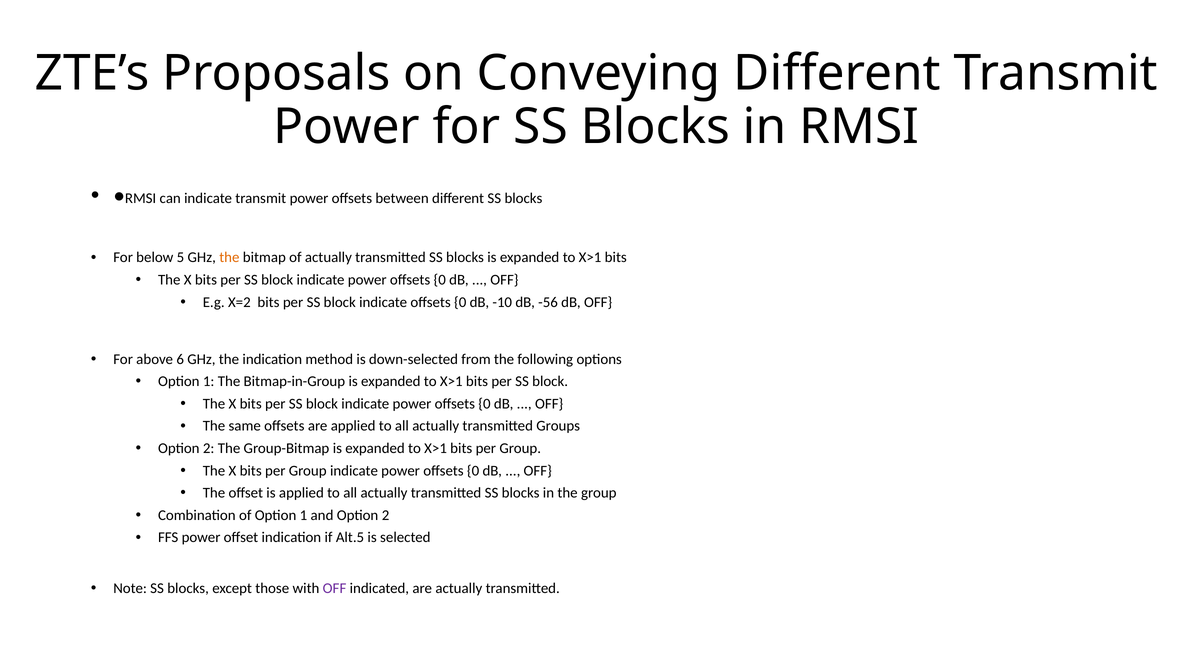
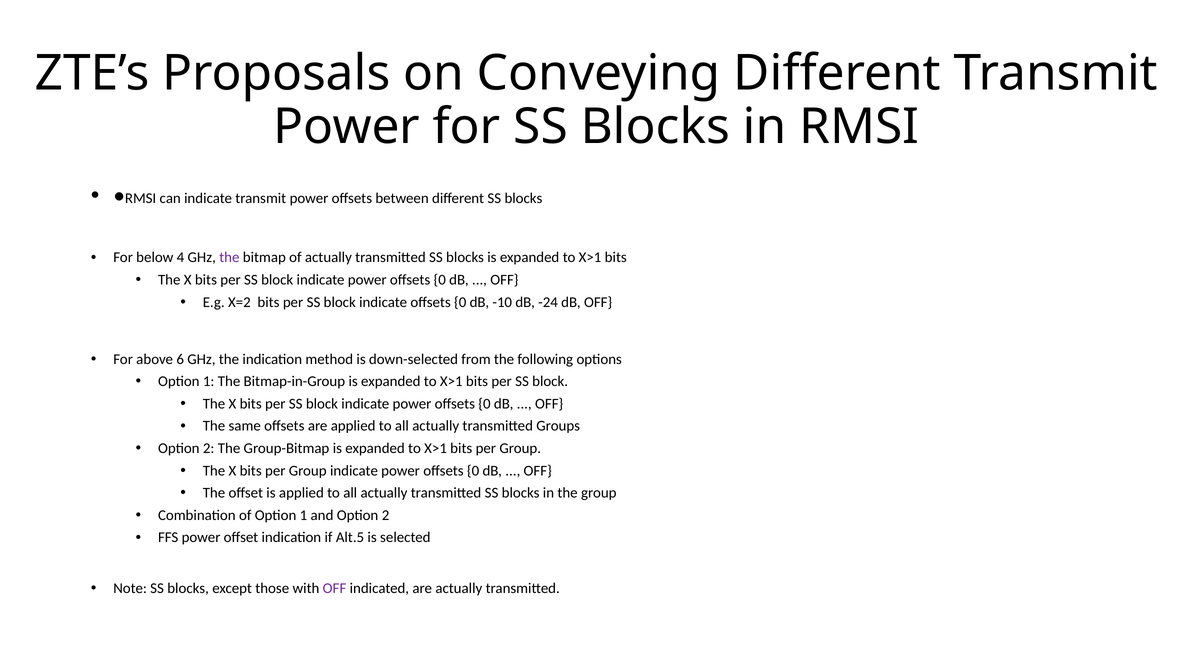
5: 5 -> 4 (180, 258)
the colour: orange -> purple (229, 258)
-56: -56 -> -24 (548, 302)
